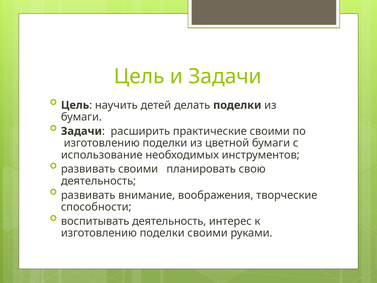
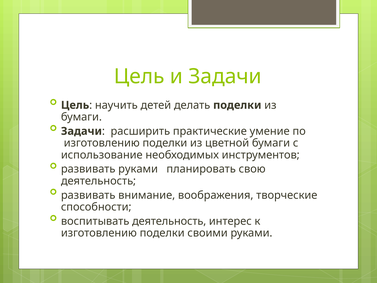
практические своими: своими -> умение (270, 131)
развивать своими: своими -> руками (138, 169)
